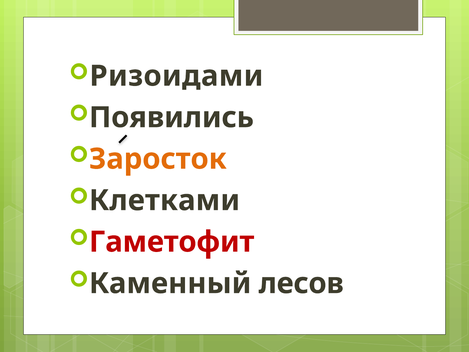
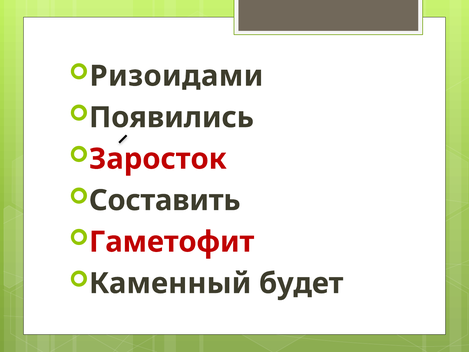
Заросток colour: orange -> red (158, 159)
Клетками: Клетками -> Составить (165, 200)
лесов: лесов -> будет (301, 283)
